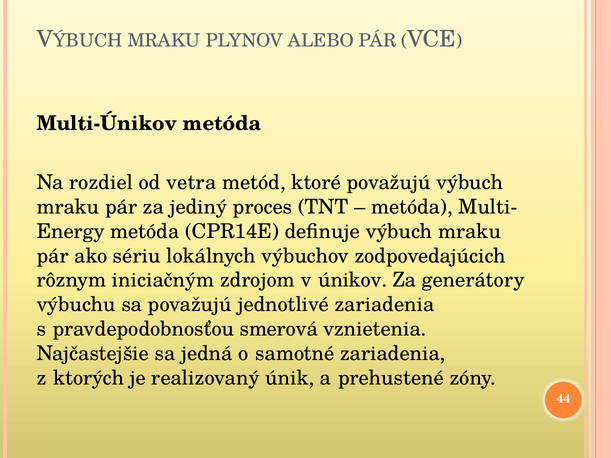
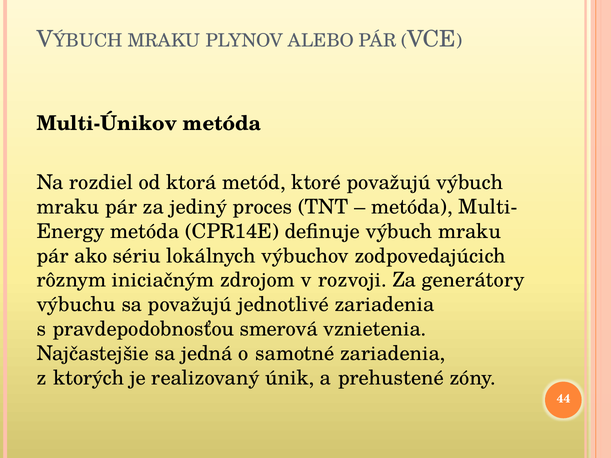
vetra: vetra -> ktorá (192, 183)
únikov: únikov -> rozvoji (353, 280)
